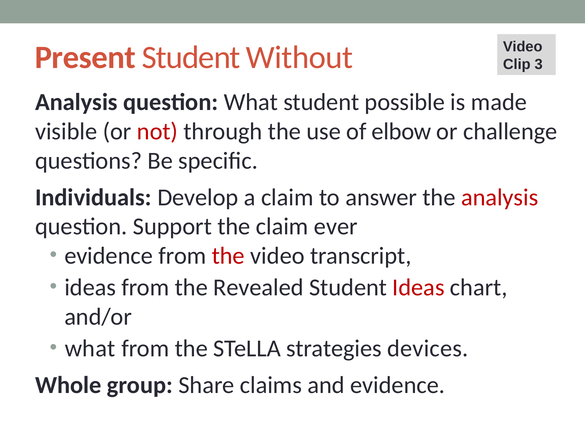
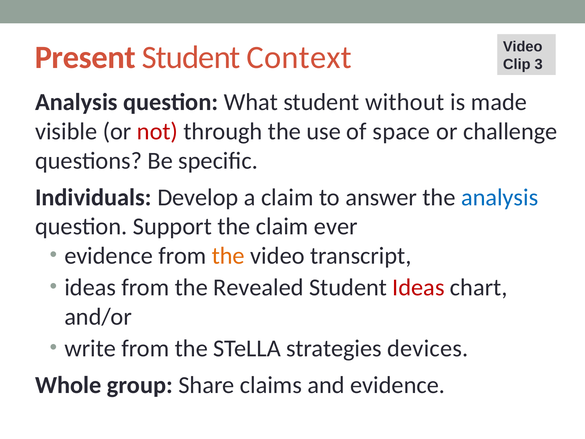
Without: Without -> Context (299, 57)
possible: possible -> without (405, 102)
elbow: elbow -> space (401, 131)
analysis colour: red -> blue (500, 197)
the colour: red -> orange (228, 256)
what: what -> write (90, 348)
